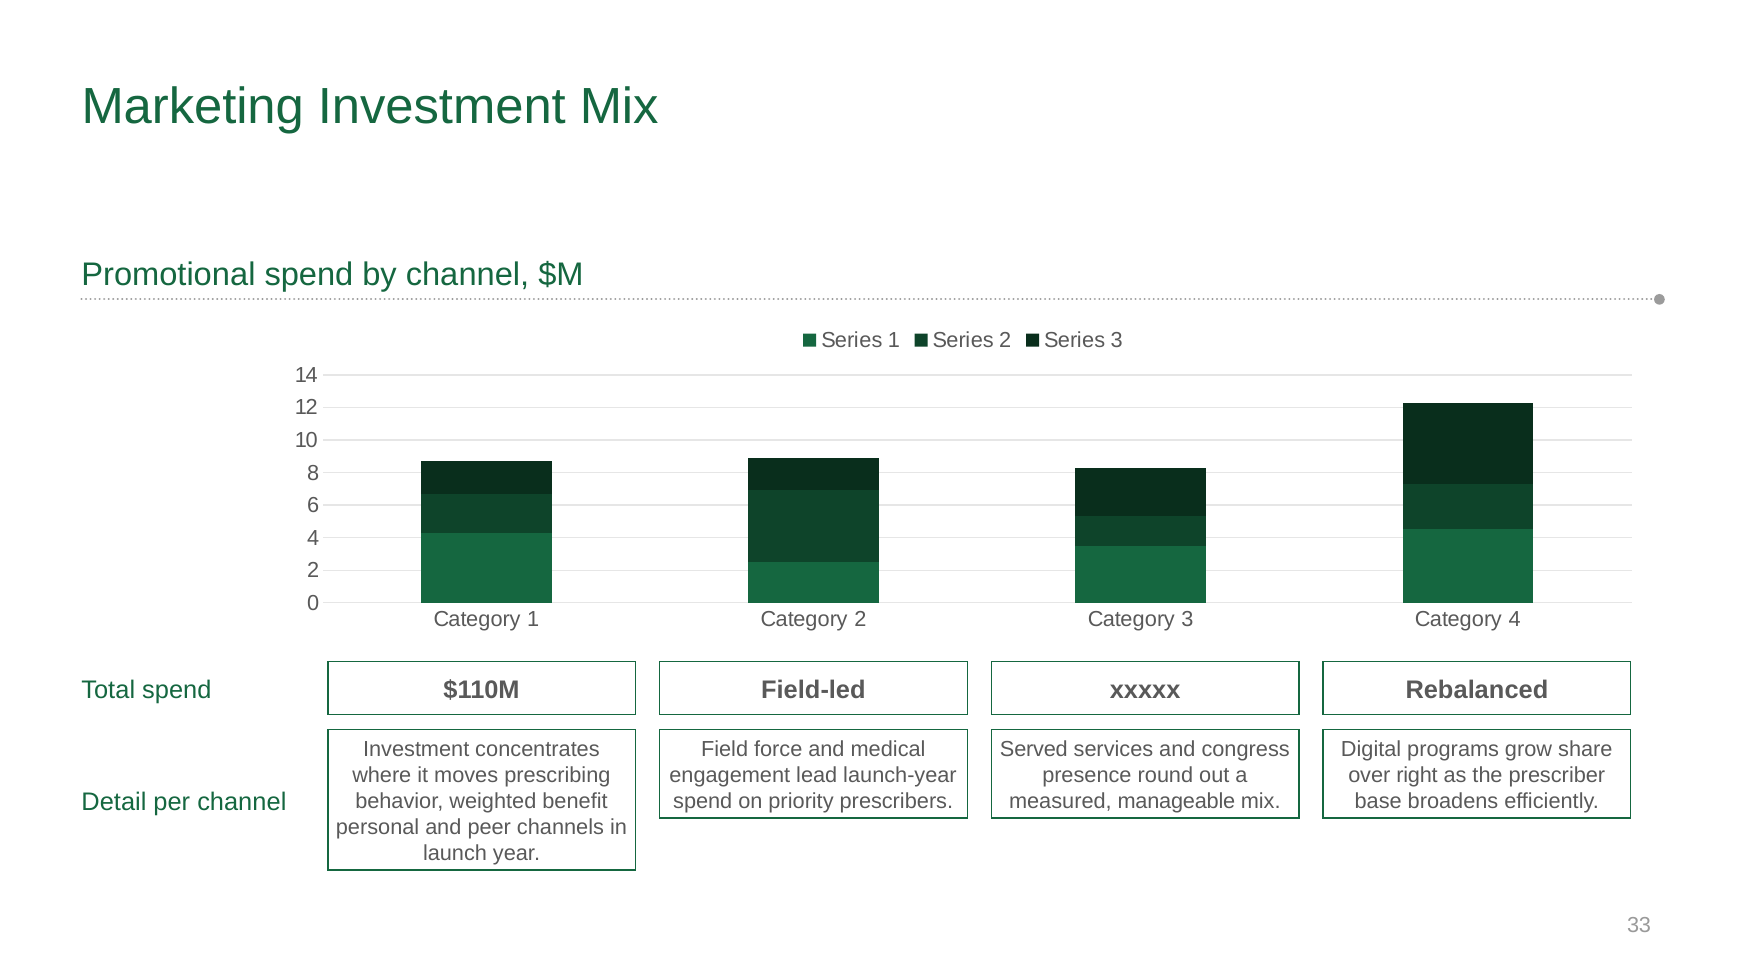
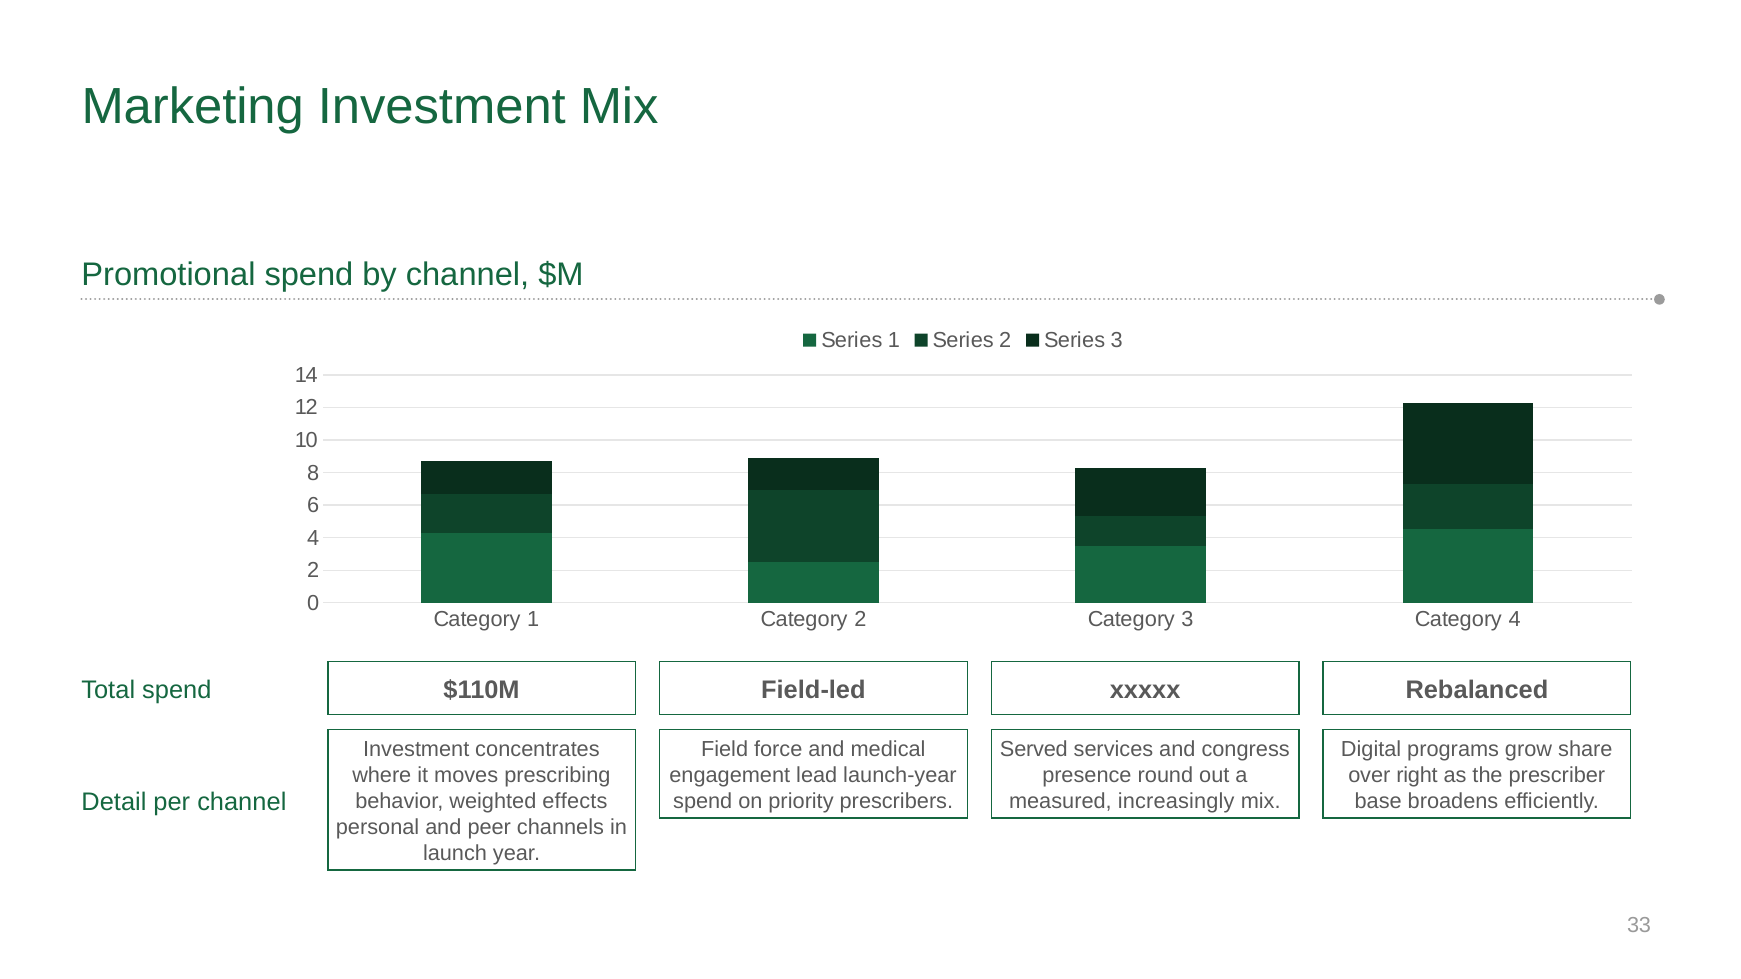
benefit: benefit -> effects (575, 802)
manageable: manageable -> increasingly (1176, 802)
